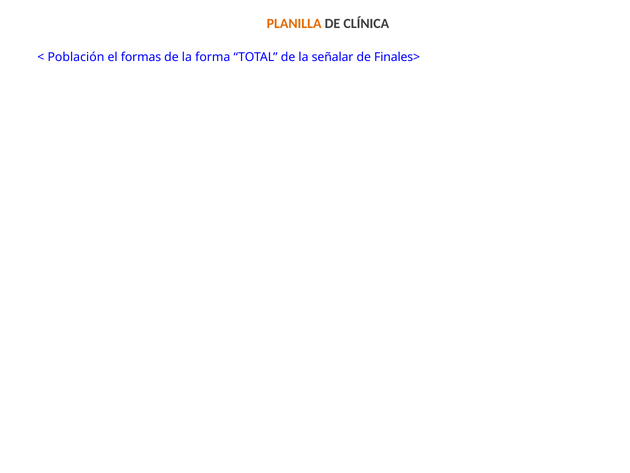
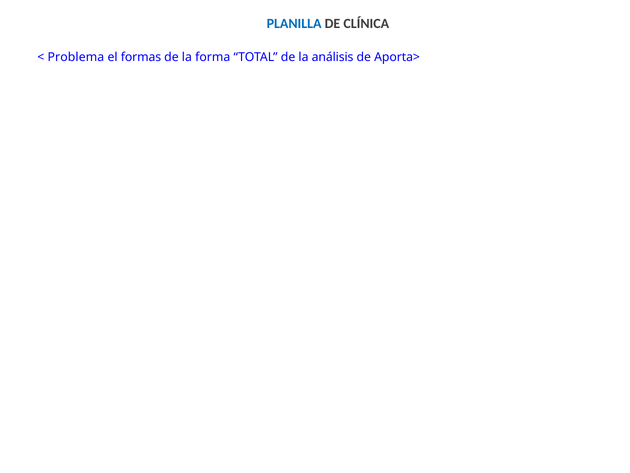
PLANILLA colour: orange -> blue (294, 24)
Población: Población -> Problema (76, 57)
señalar: señalar -> análisis (333, 57)
Finales>: Finales> -> Aporta> (397, 57)
